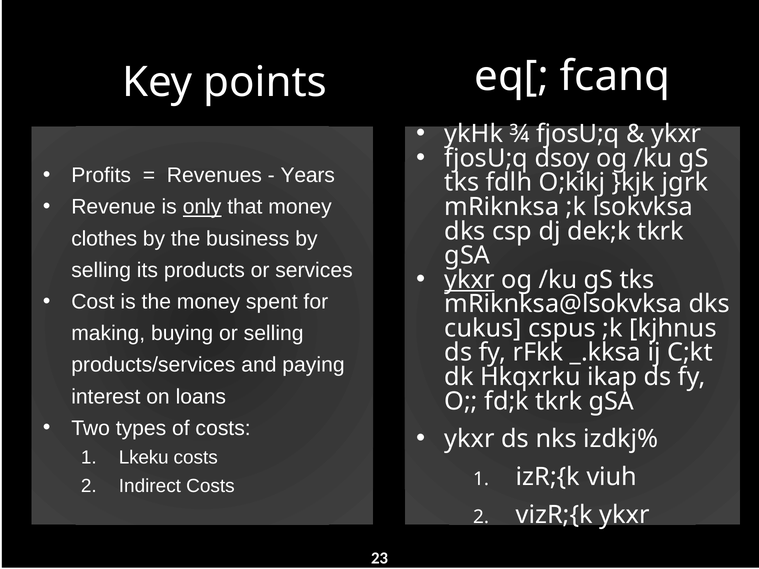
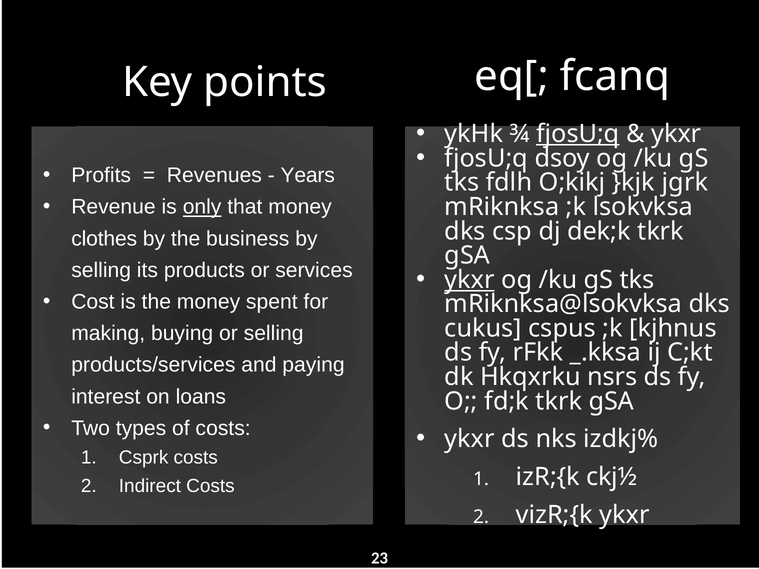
fjosU;q underline: none -> present (578, 134)
ikap: ikap -> nsrs (612, 377)
Lkeku: Lkeku -> Csprk (144, 458)
viuh: viuh -> ckj½ (612, 477)
